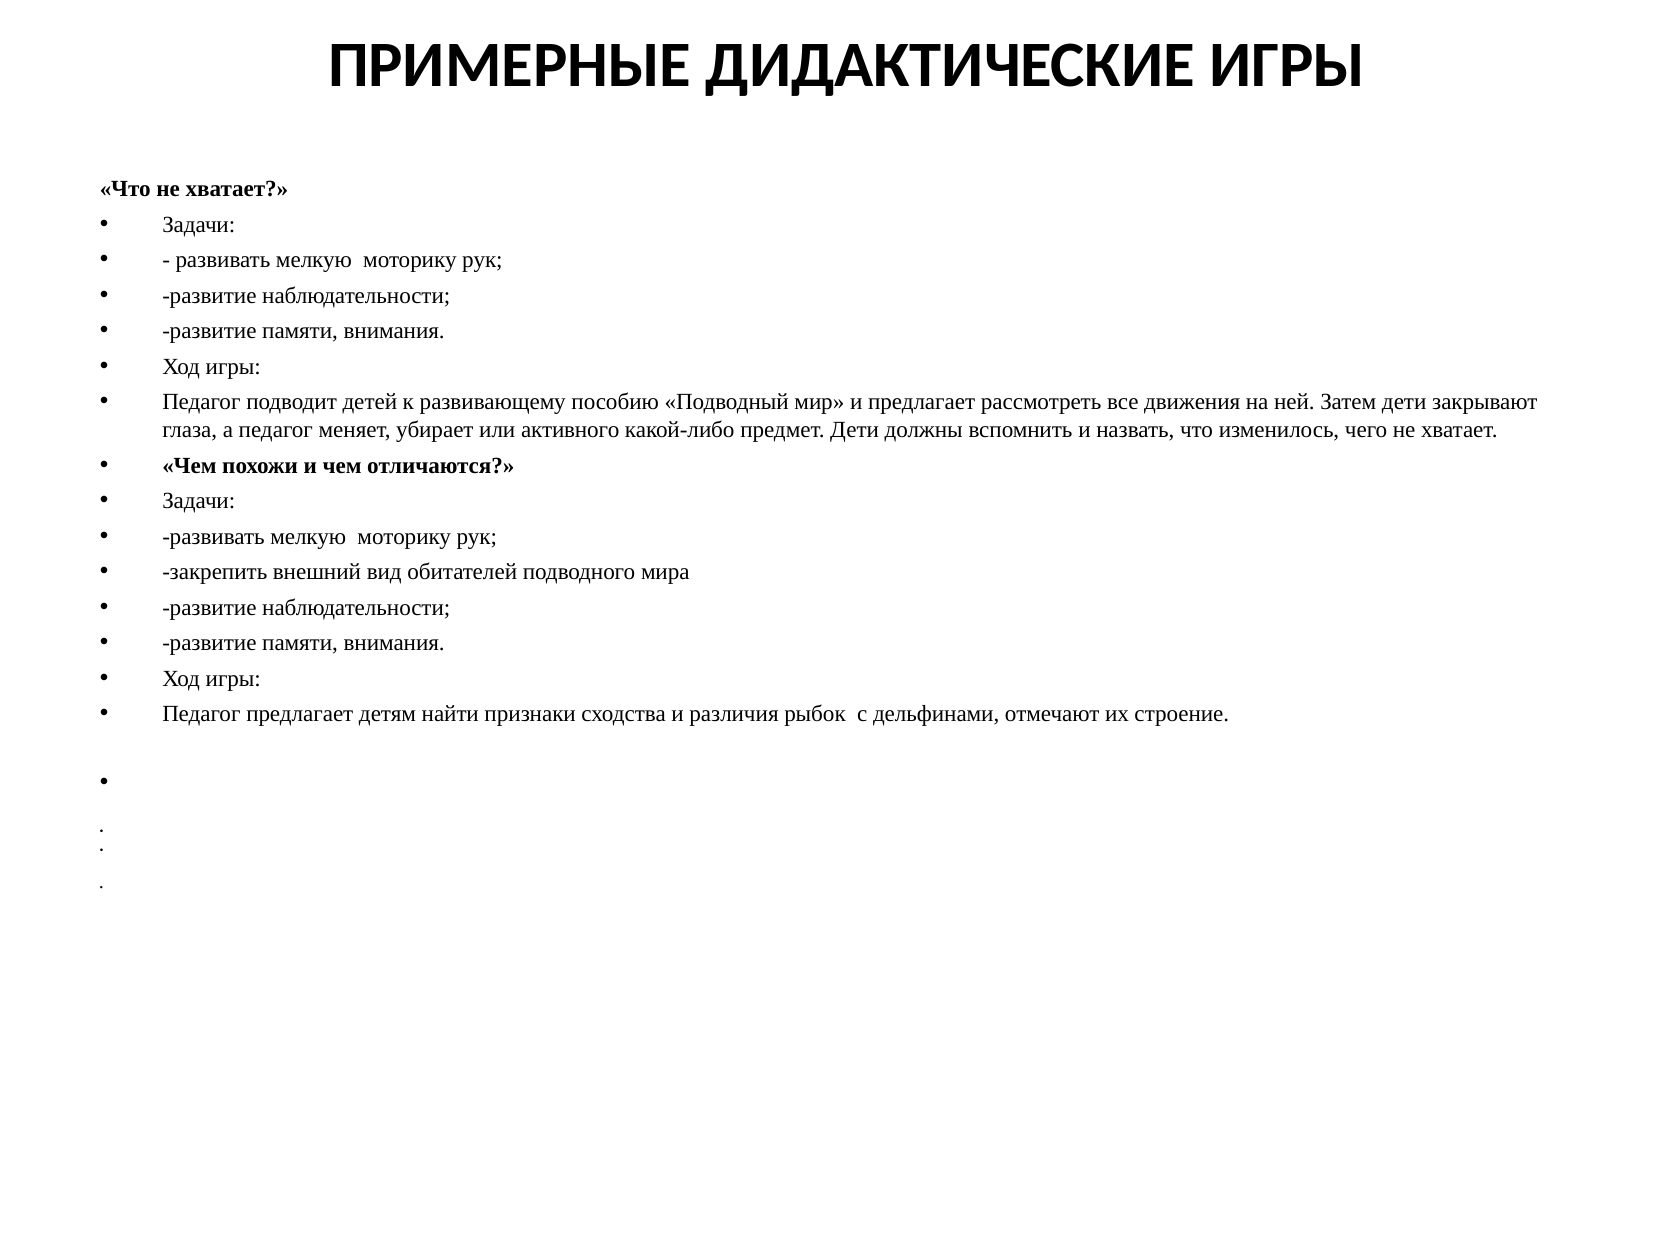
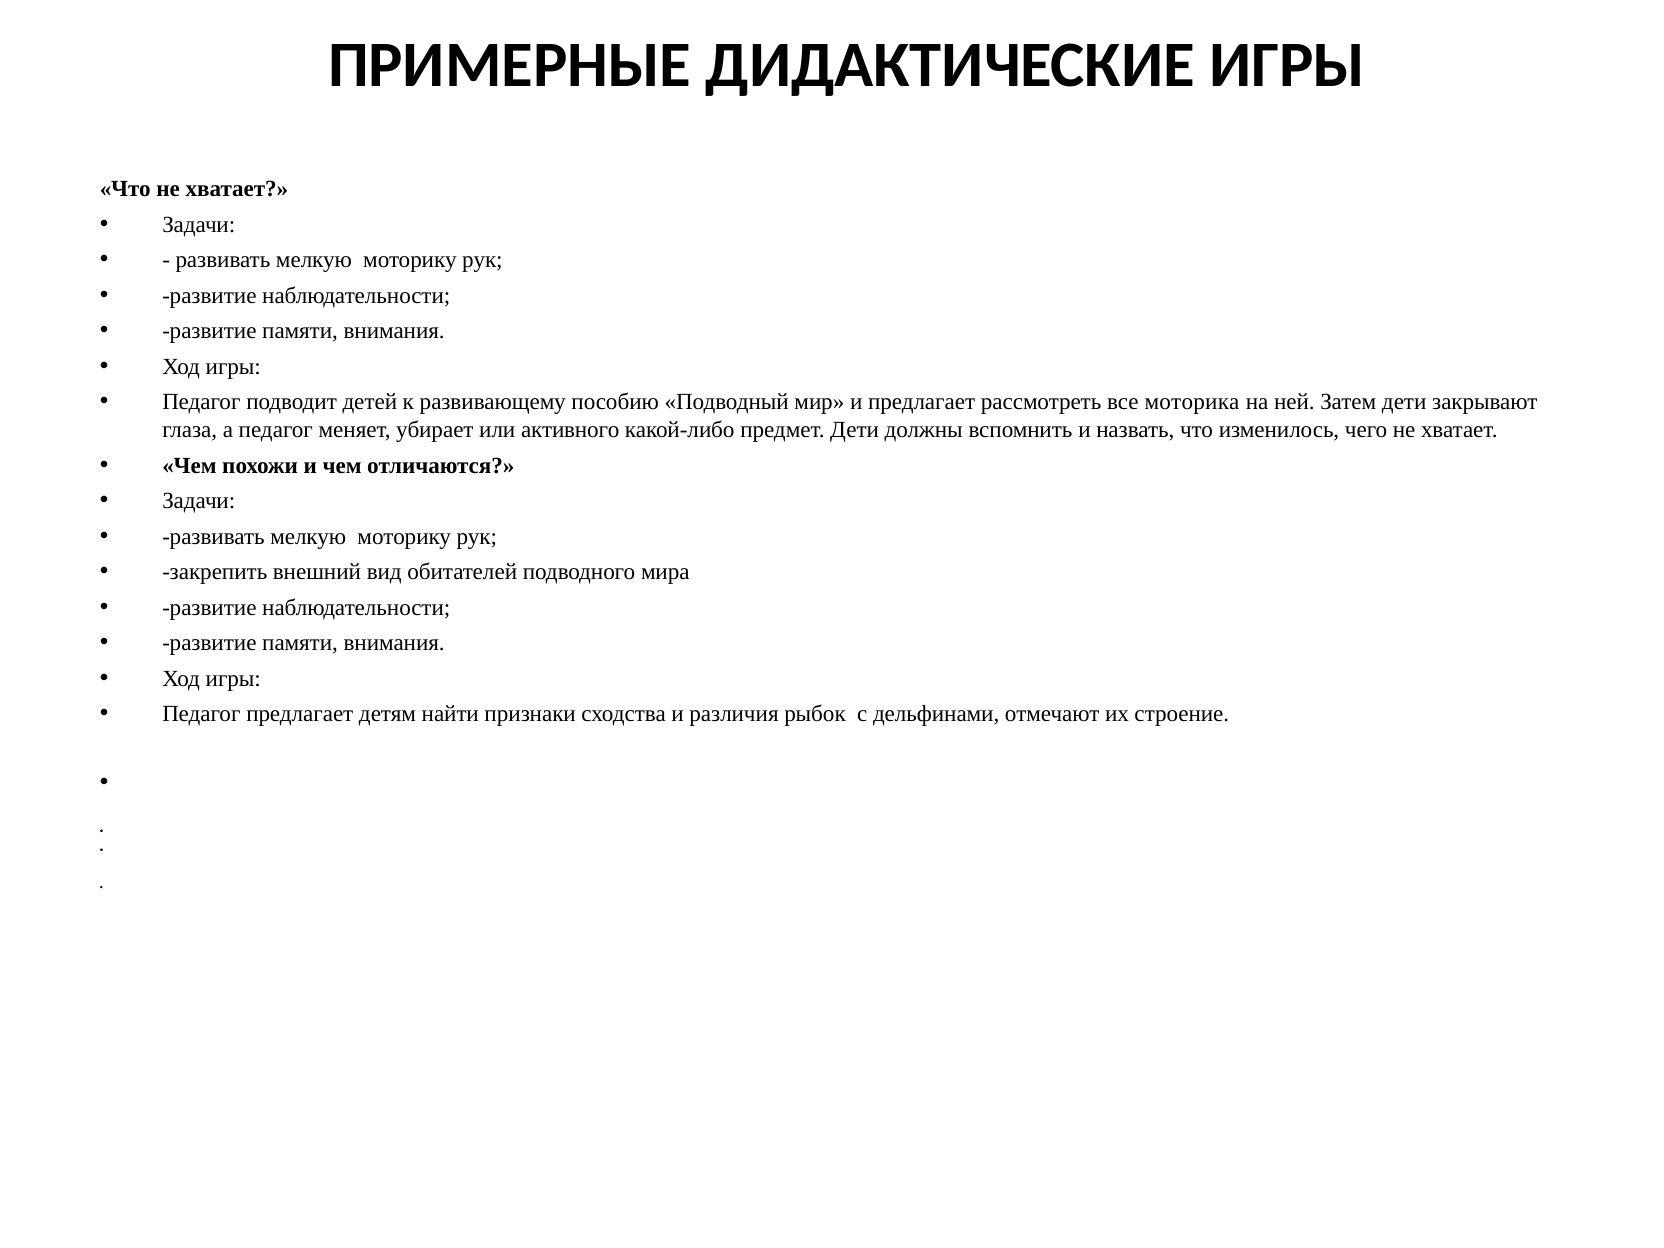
движения: движения -> моторика (1192, 402)
